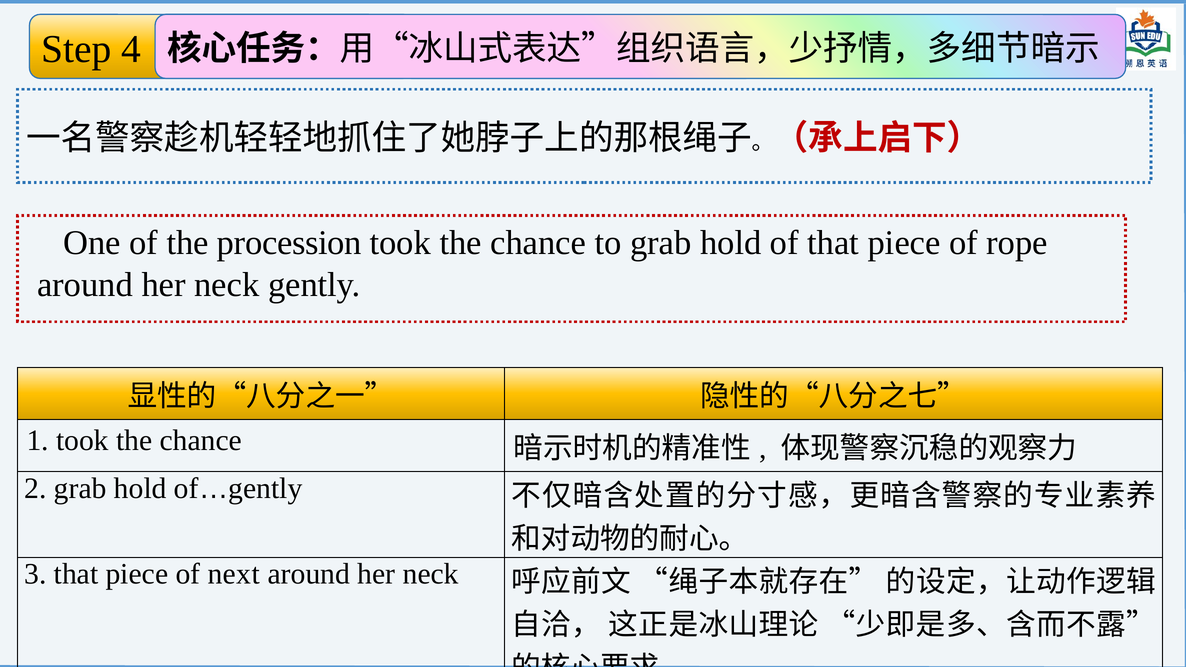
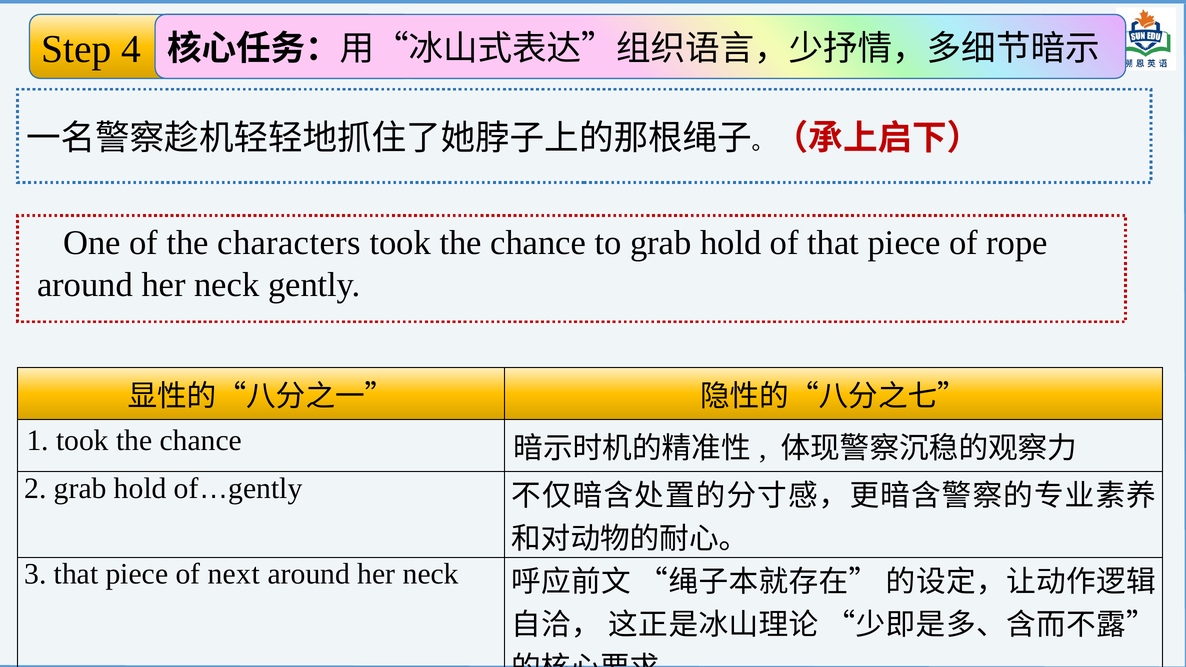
procession: procession -> characters (289, 243)
